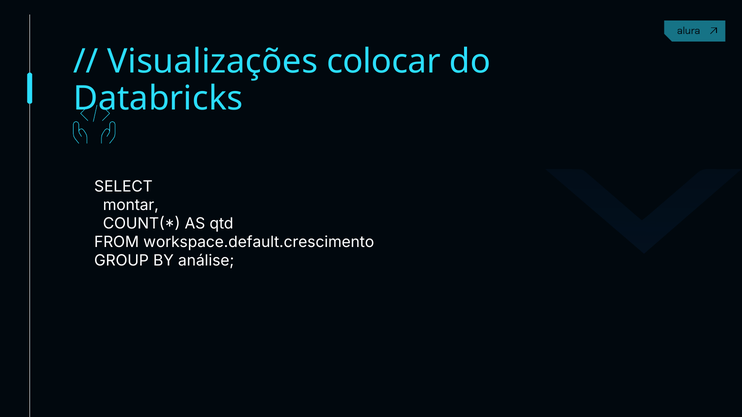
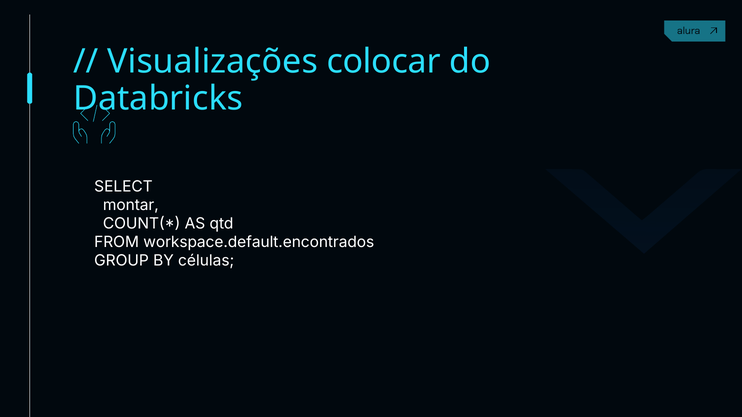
workspace.default.crescimento: workspace.default.crescimento -> workspace.default.encontrados (259, 242)
análise: análise -> células (206, 261)
